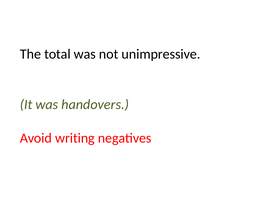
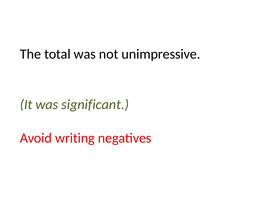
handovers: handovers -> significant (95, 104)
